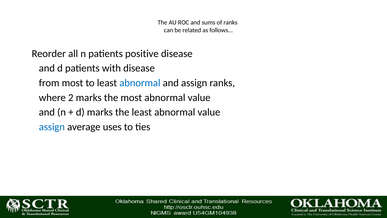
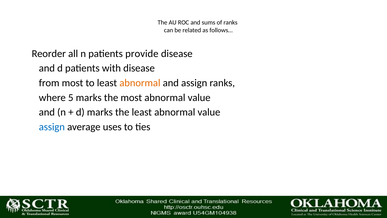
positive: positive -> provide (142, 53)
abnormal colour: blue -> orange (140, 83)
2: 2 -> 5 (71, 97)
